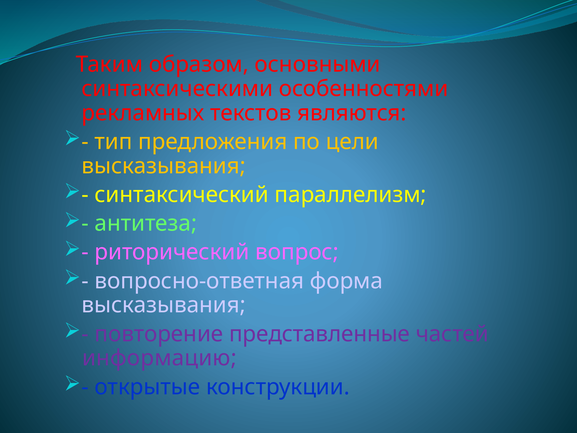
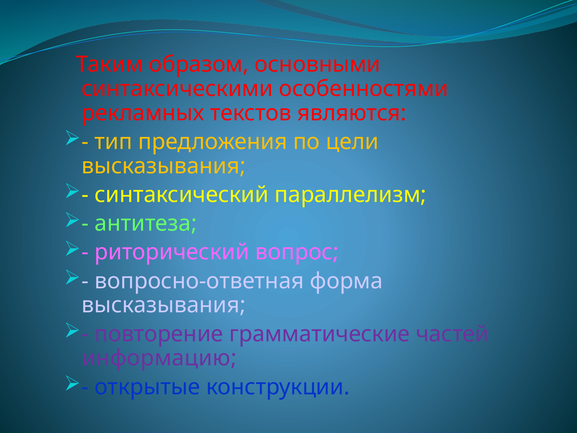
представленные: представленные -> грамматические (320, 334)
